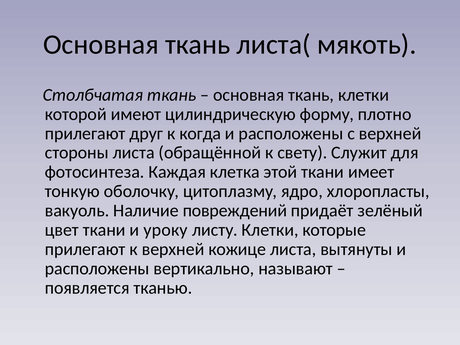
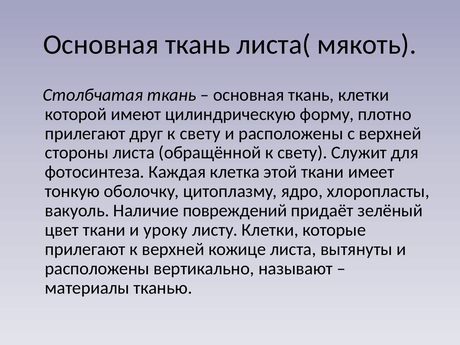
друг к когда: когда -> свету (200, 133)
появляется: появляется -> материалы (87, 288)
